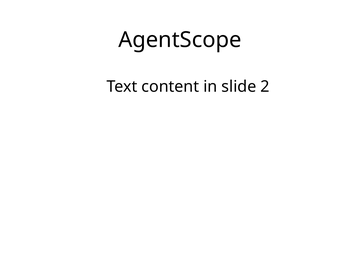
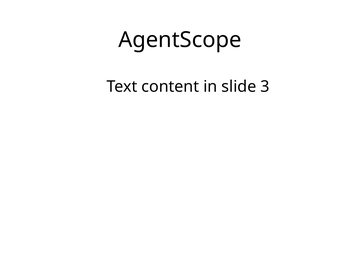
2: 2 -> 3 (265, 87)
